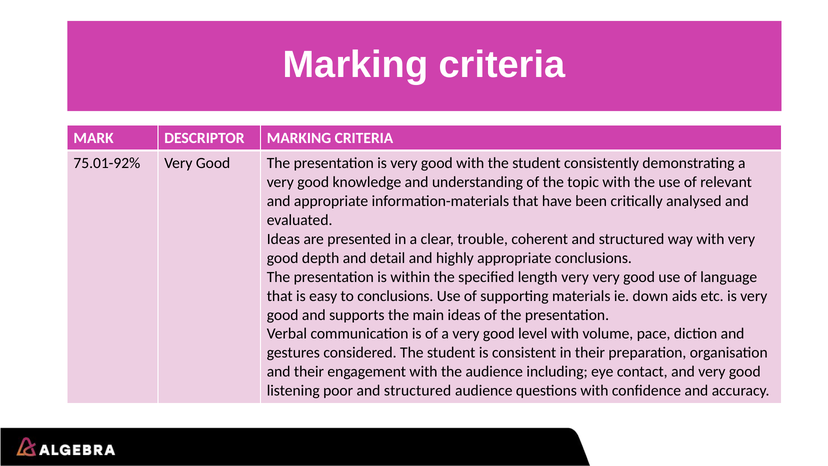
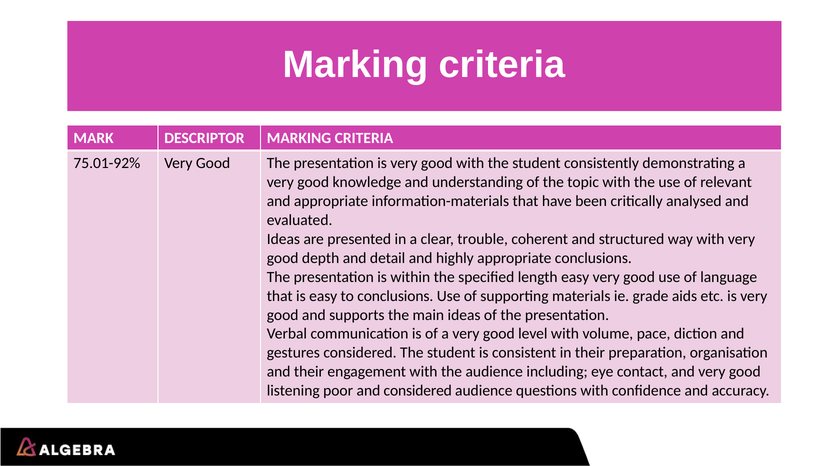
length very: very -> easy (575, 277)
down: down -> grade (651, 296)
structured: structured -> considered (418, 391)
